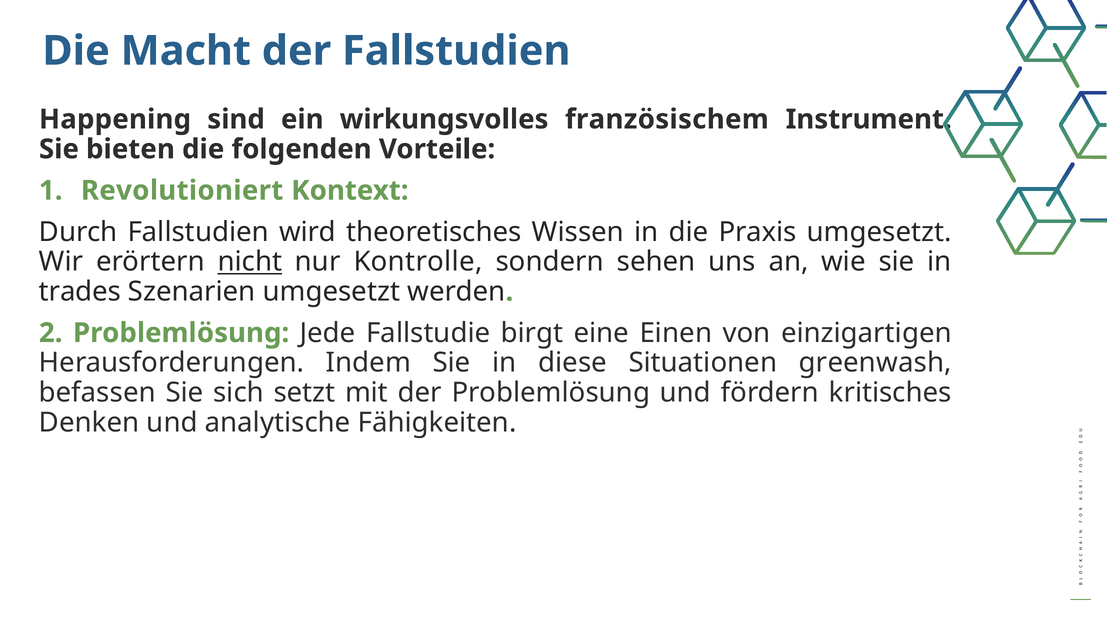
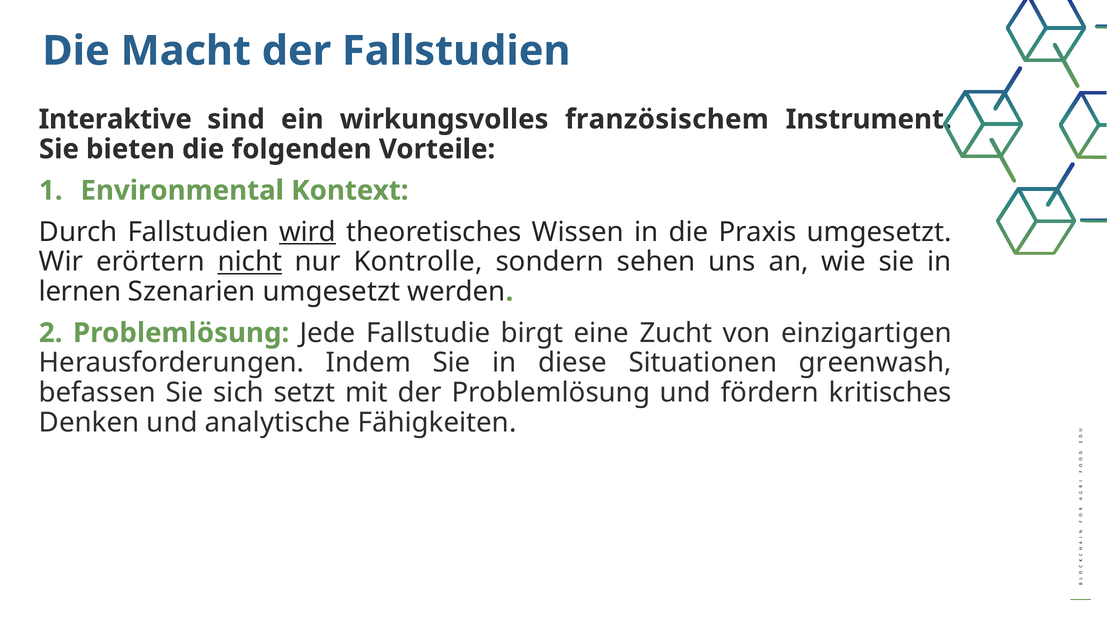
Happening: Happening -> Interaktive (115, 119)
Revolutioniert: Revolutioniert -> Environmental (182, 191)
wird underline: none -> present (308, 232)
trades: trades -> lernen (80, 292)
Einen: Einen -> Zucht (676, 333)
